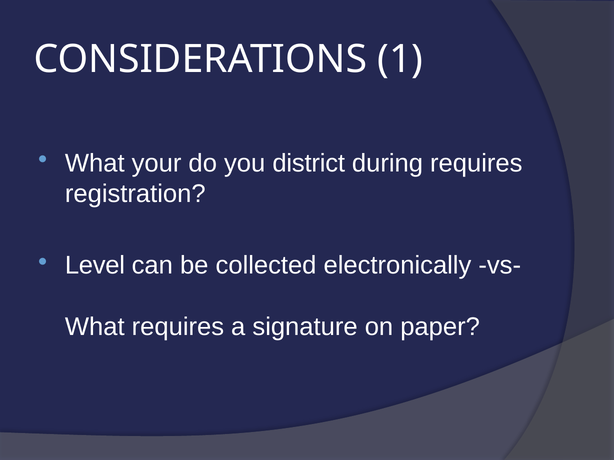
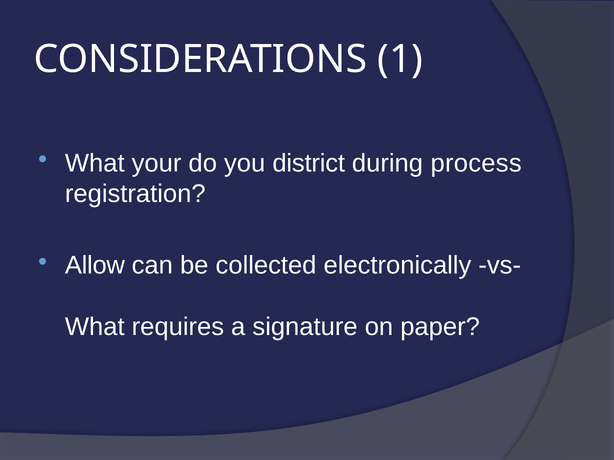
during requires: requires -> process (476, 163)
Level: Level -> Allow (95, 266)
